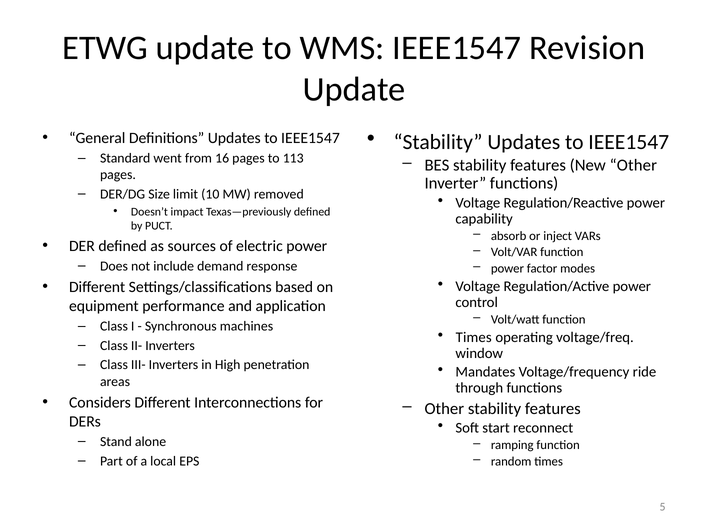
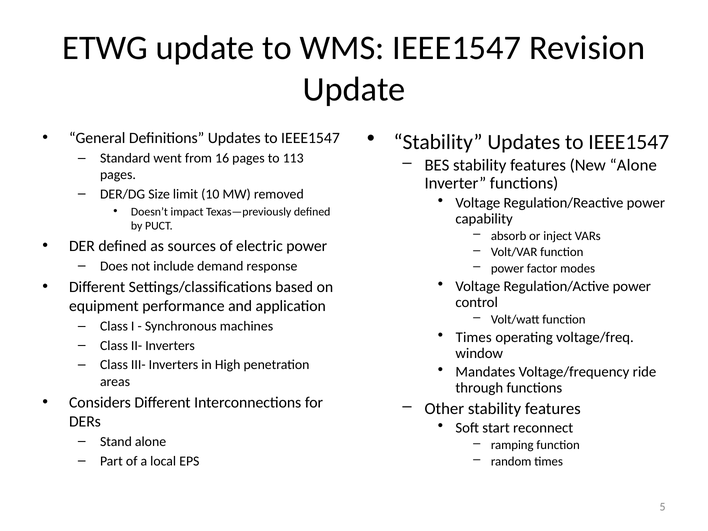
New Other: Other -> Alone (633, 165)
